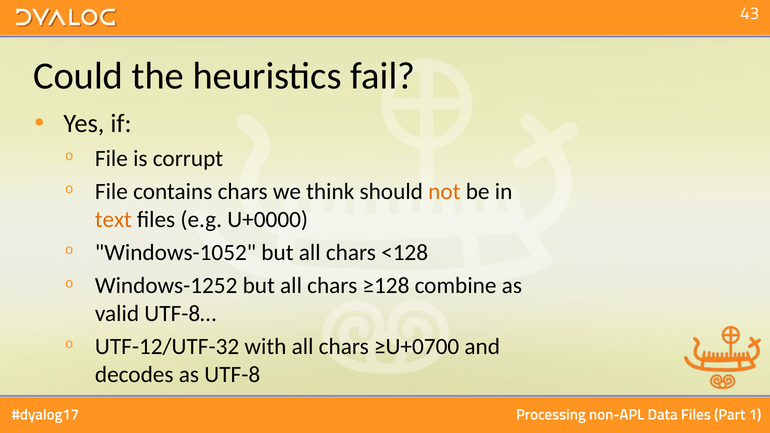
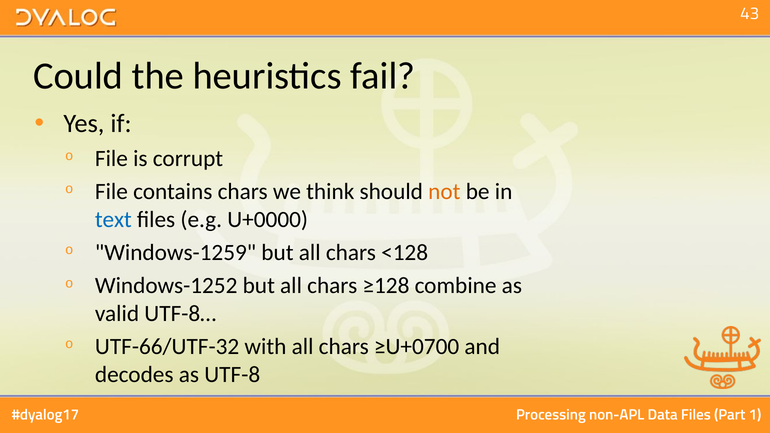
text colour: orange -> blue (113, 219)
Windows-1052: Windows-1052 -> Windows-1259 (176, 252)
UTF-12/UTF-32: UTF-12/UTF-32 -> UTF-66/UTF-32 (167, 347)
